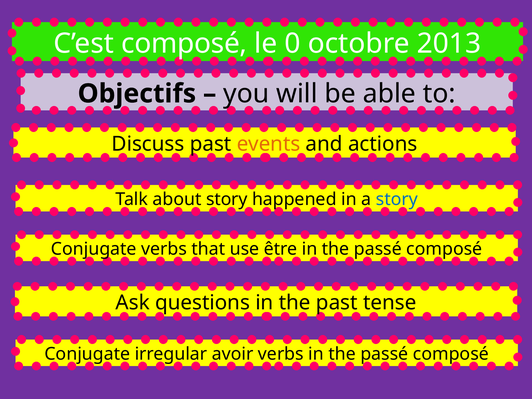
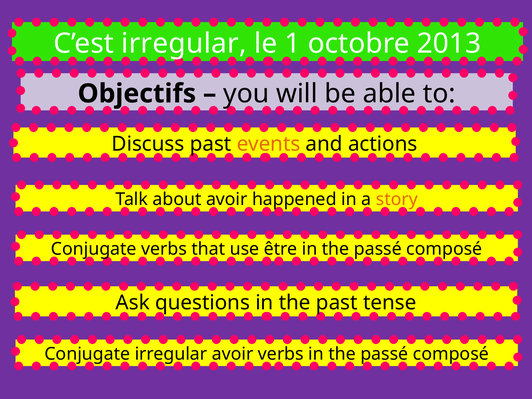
C’est composé: composé -> irregular (184, 44)
0: 0 -> 1 (292, 44)
about story: story -> avoir (227, 199)
story colour: blue -> orange (397, 199)
